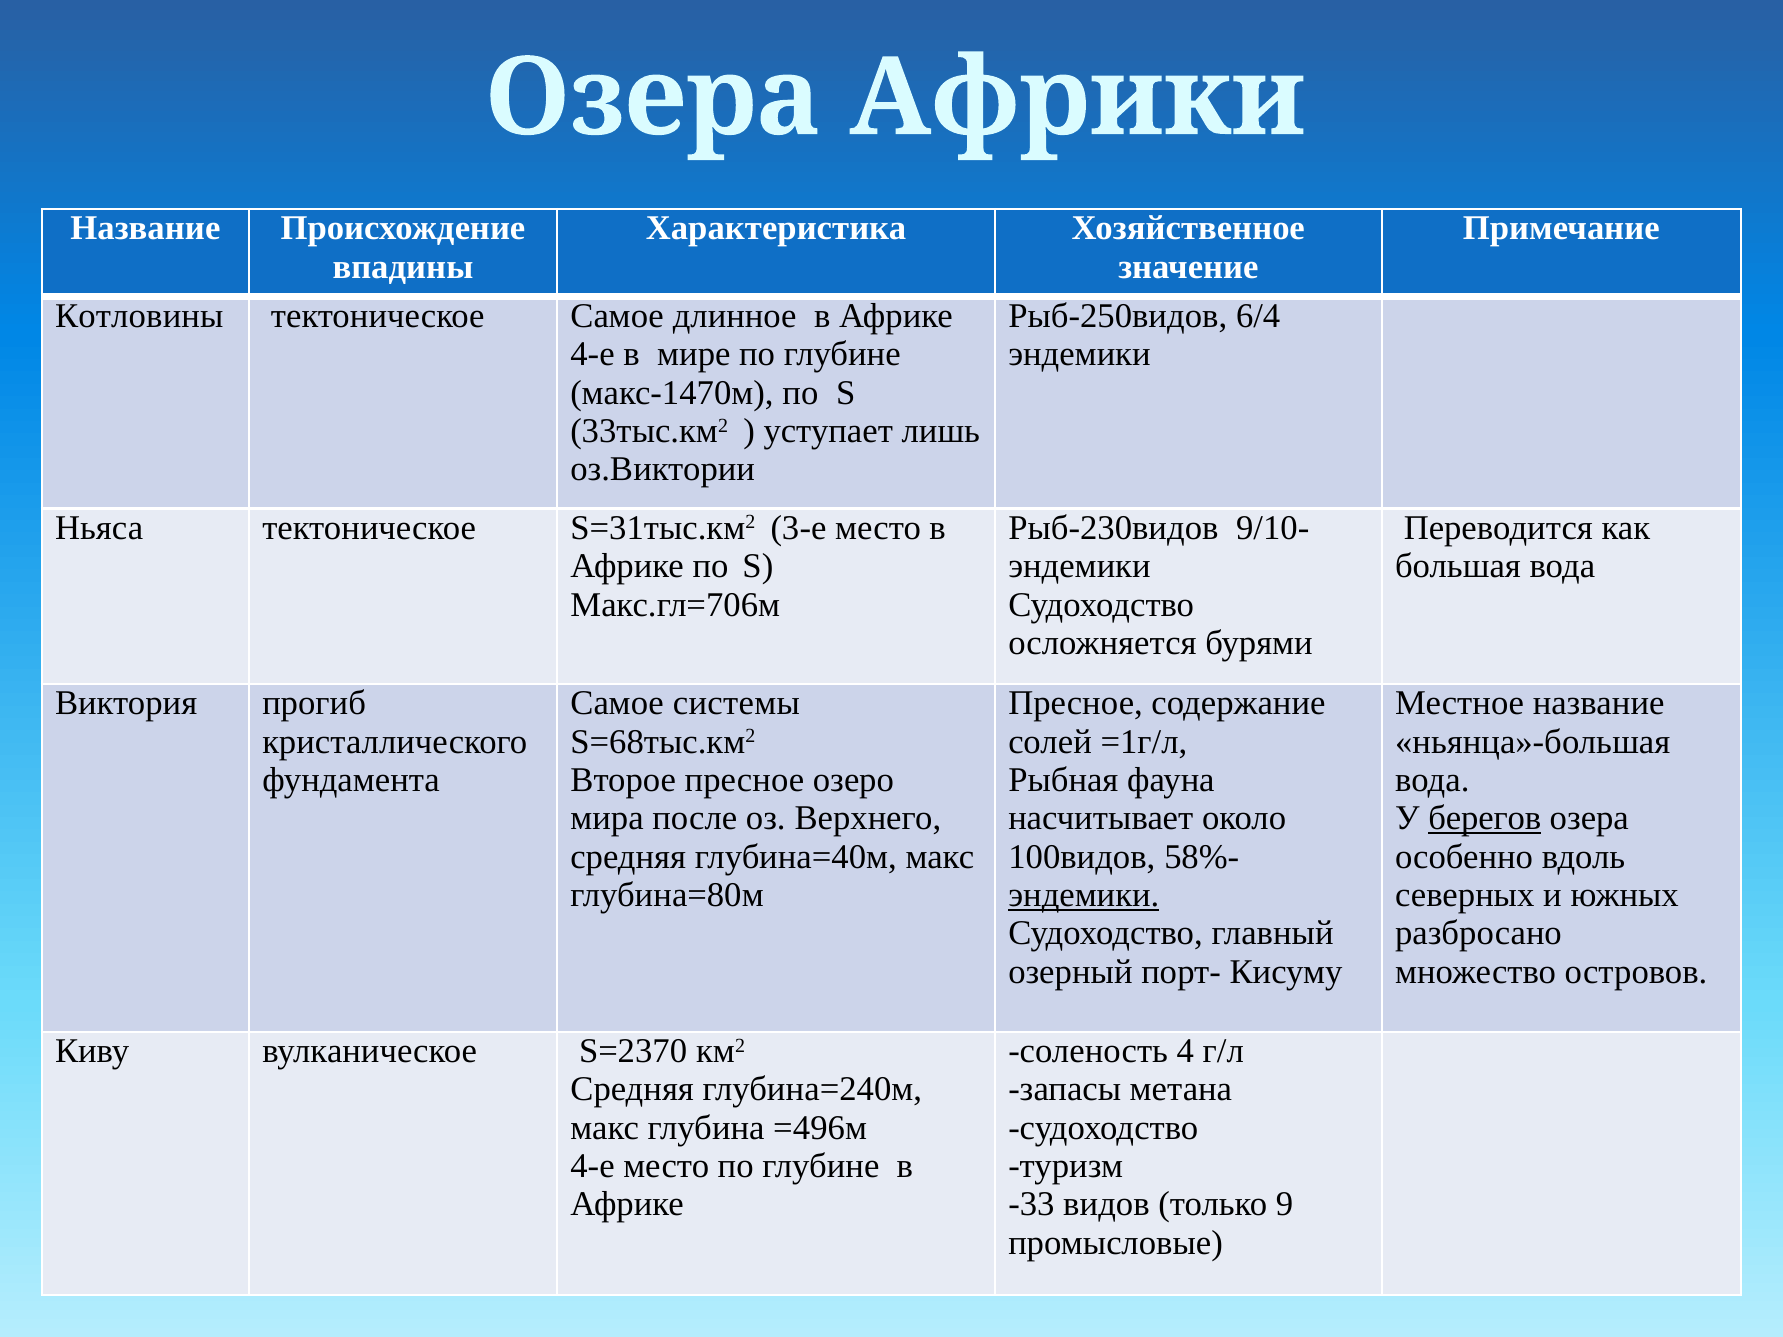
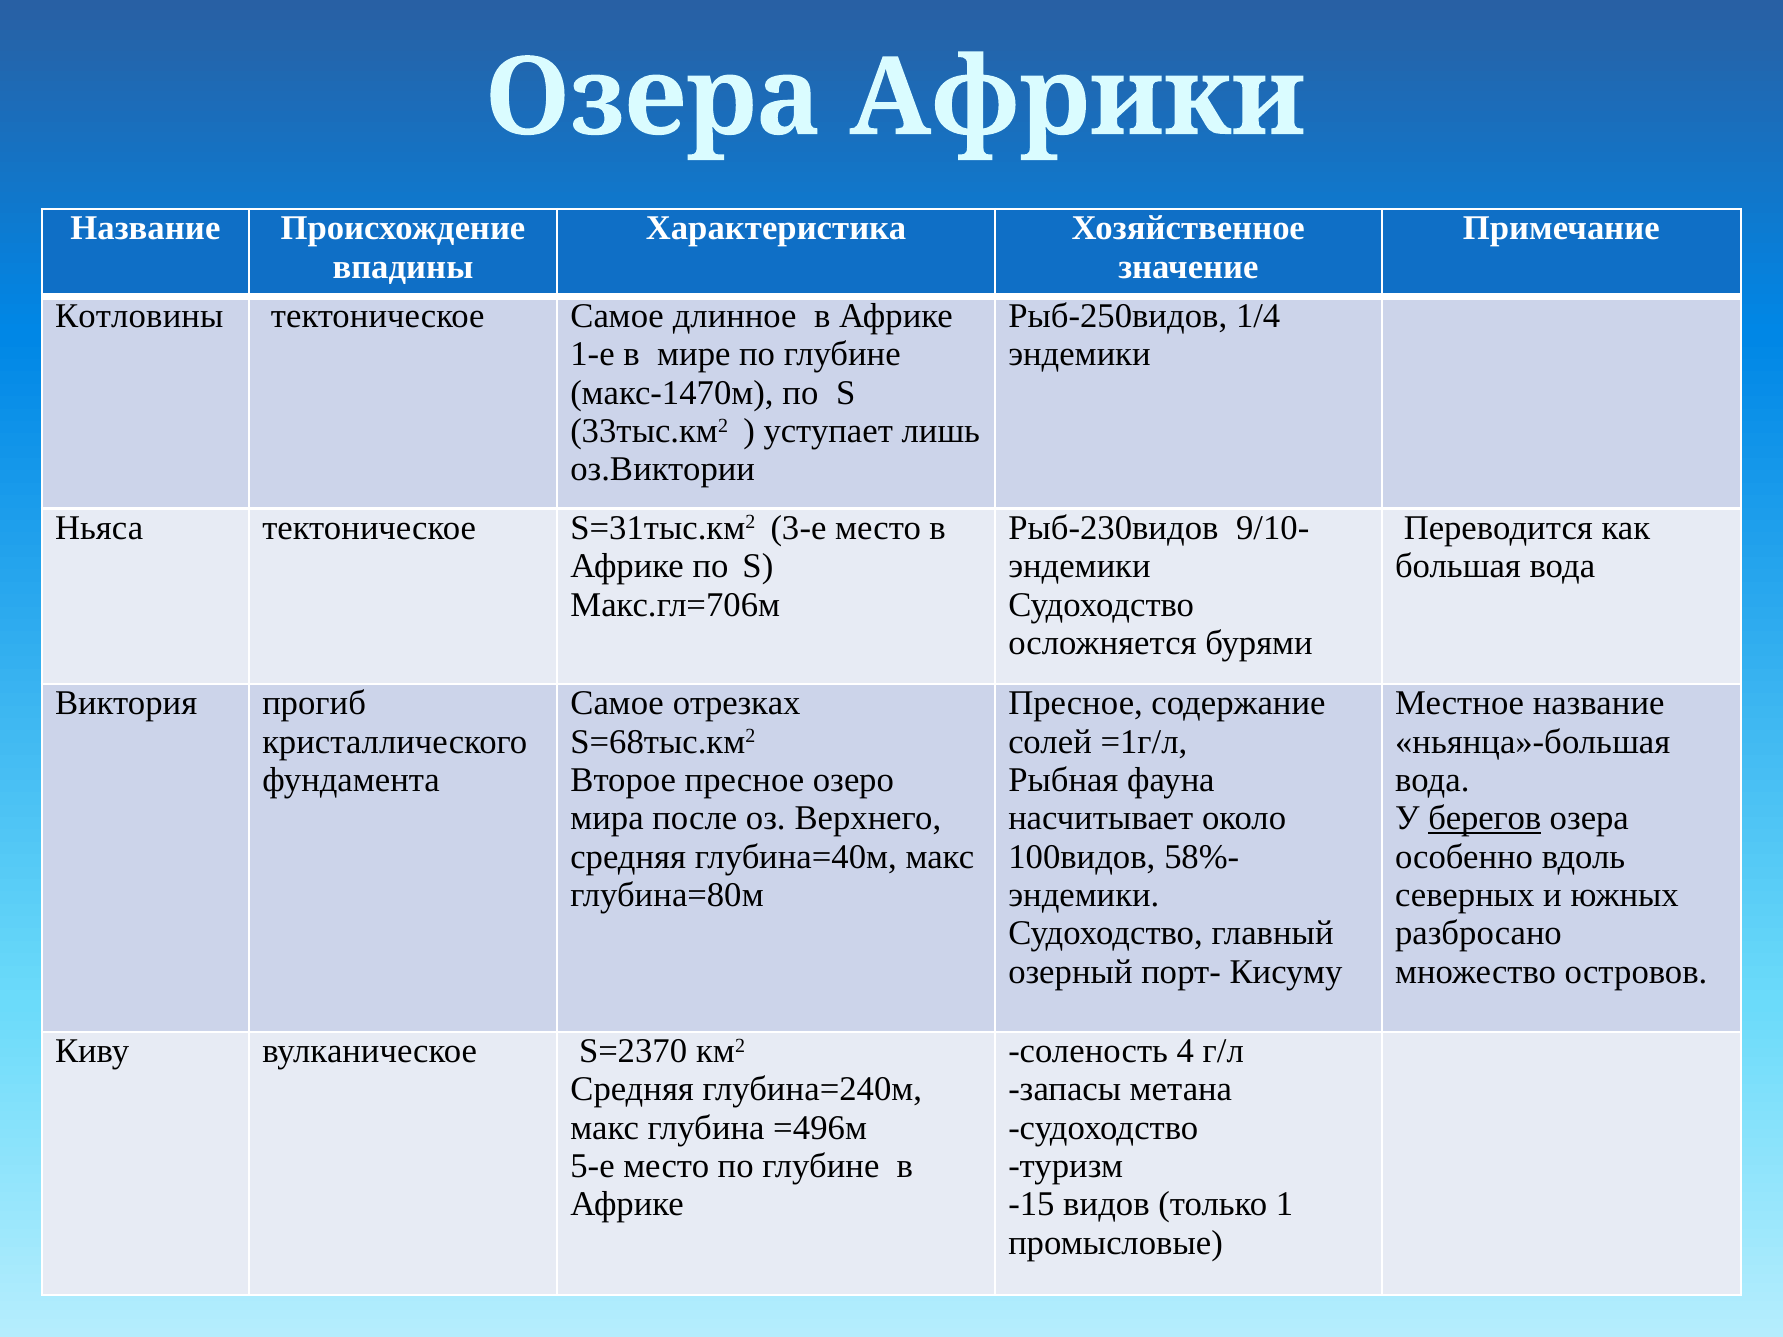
6/4: 6/4 -> 1/4 (1258, 316)
4-е: 4-е -> 1-е (593, 354)
системы: системы -> отрезках (737, 704)
эндемики underline: present -> none (1084, 895)
4-е: 4-е -> 5-е (593, 1166)
-33: -33 -> -15 (1031, 1205)
9: 9 -> 1 (1285, 1205)
